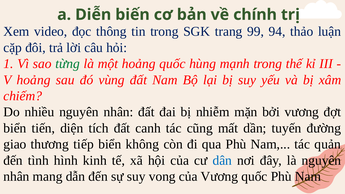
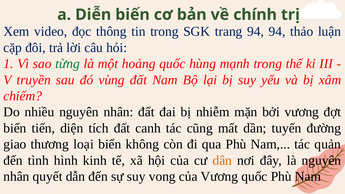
trang 99: 99 -> 94 (256, 32)
V hoảng: hoảng -> truyền (34, 80)
tiếp: tiếp -> loại (84, 144)
dân colour: blue -> orange (222, 160)
mang: mang -> quyết (48, 177)
